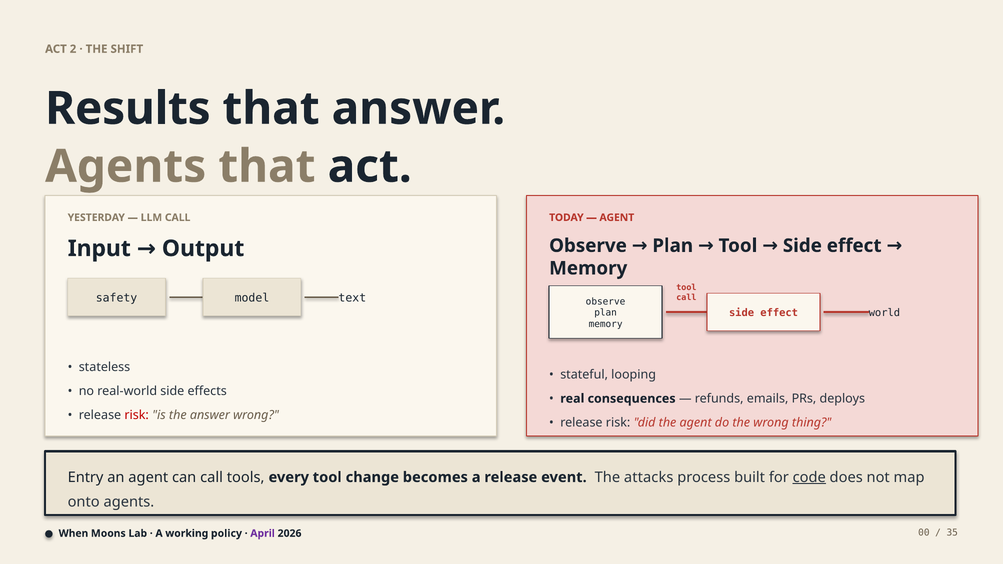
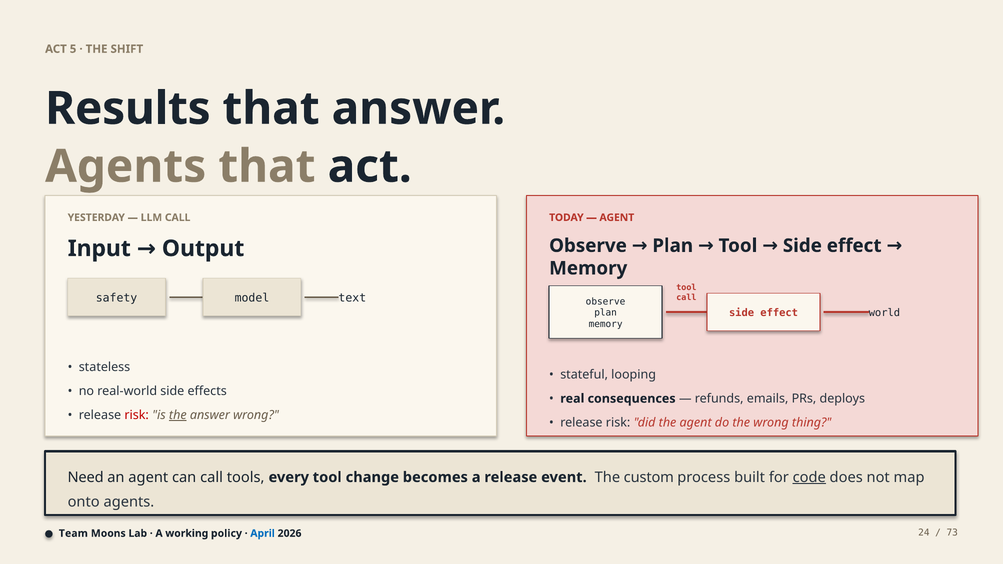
2: 2 -> 5 (73, 49)
the underline: none -> present (178, 415)
Entry: Entry -> Need (86, 477)
attacks: attacks -> custom (649, 477)
When: When -> Team (73, 534)
April colour: purple -> blue (263, 534)
00: 00 -> 24 (924, 533)
35: 35 -> 73 (952, 533)
